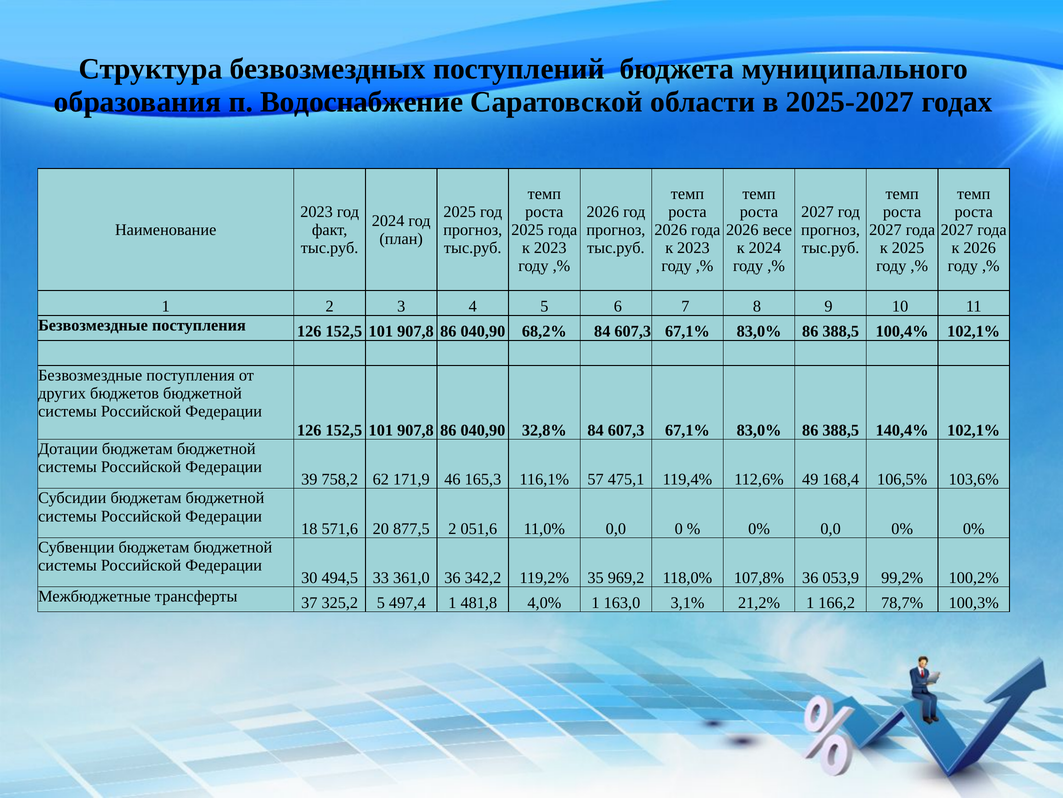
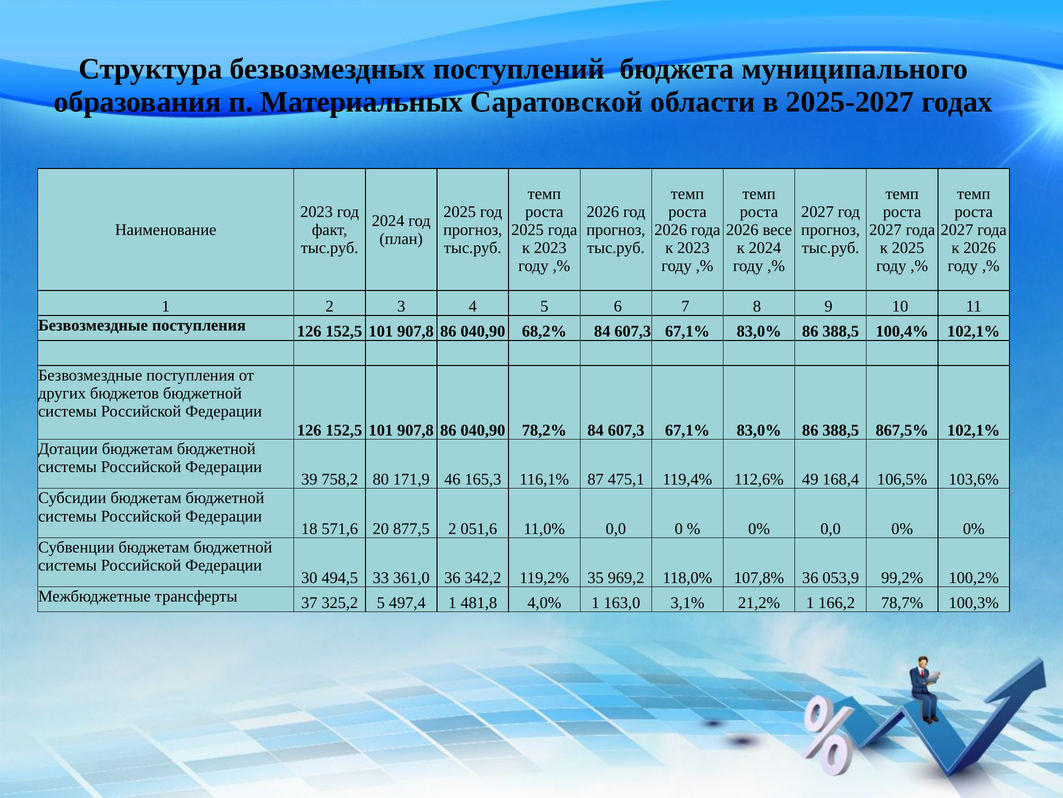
Водоснабжение: Водоснабжение -> Материальных (362, 102)
32,8%: 32,8% -> 78,2% (544, 430)
140,4%: 140,4% -> 867,5% (902, 430)
62: 62 -> 80 (381, 479)
57: 57 -> 87 (596, 479)
